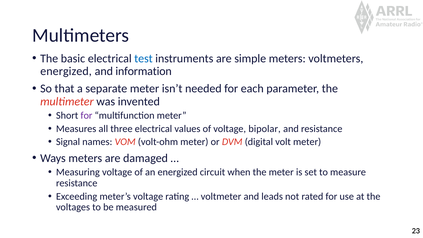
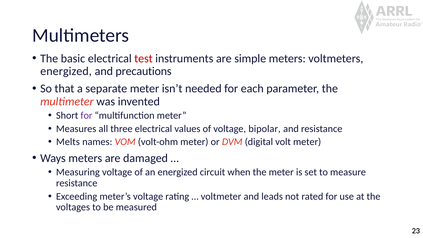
test colour: blue -> red (143, 58)
information: information -> precautions (144, 71)
Signal: Signal -> Melts (68, 142)
